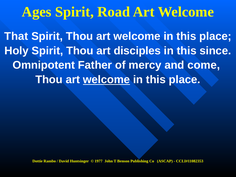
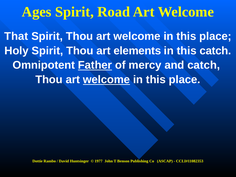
disciples: disciples -> elements (137, 51)
this since: since -> catch (215, 51)
Father underline: none -> present (95, 65)
and come: come -> catch (204, 65)
